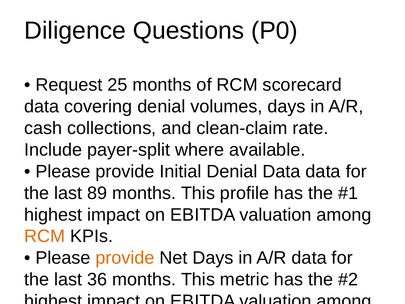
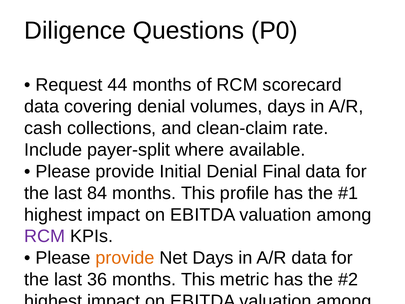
25: 25 -> 44 (118, 85)
Denial Data: Data -> Final (282, 171)
89: 89 -> 84 (97, 193)
RCM colour: orange -> purple (45, 236)
